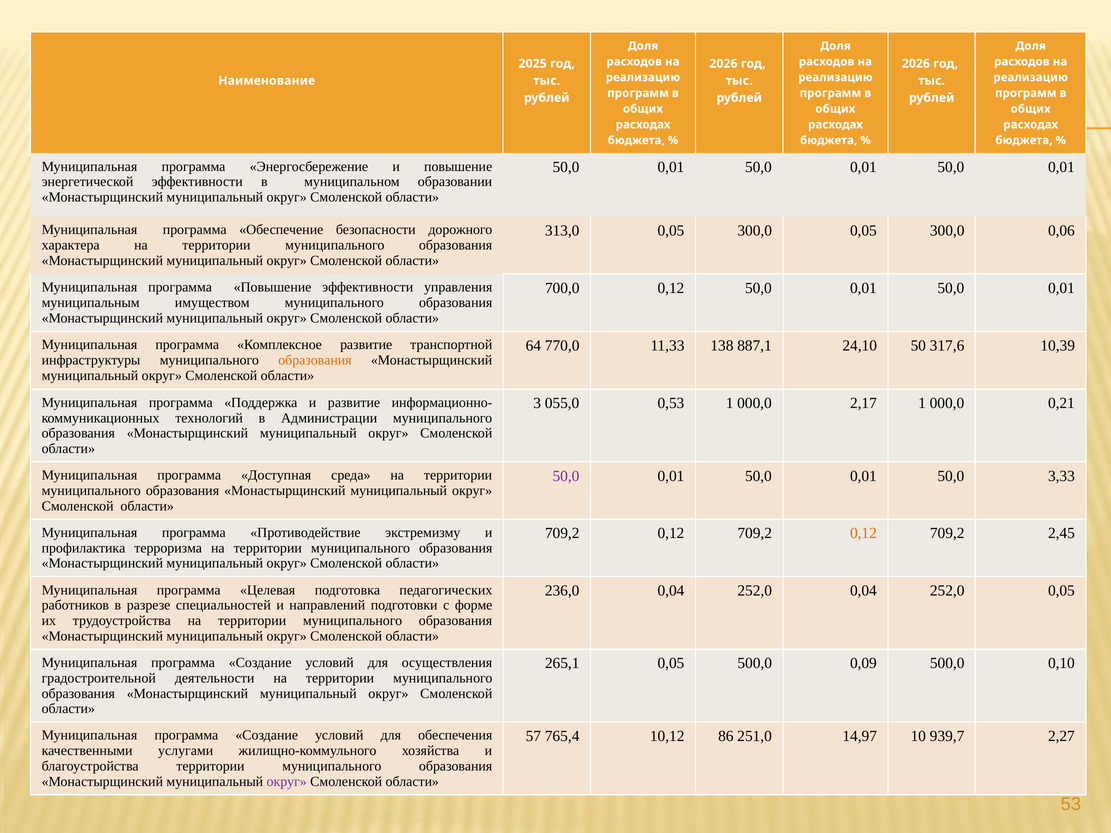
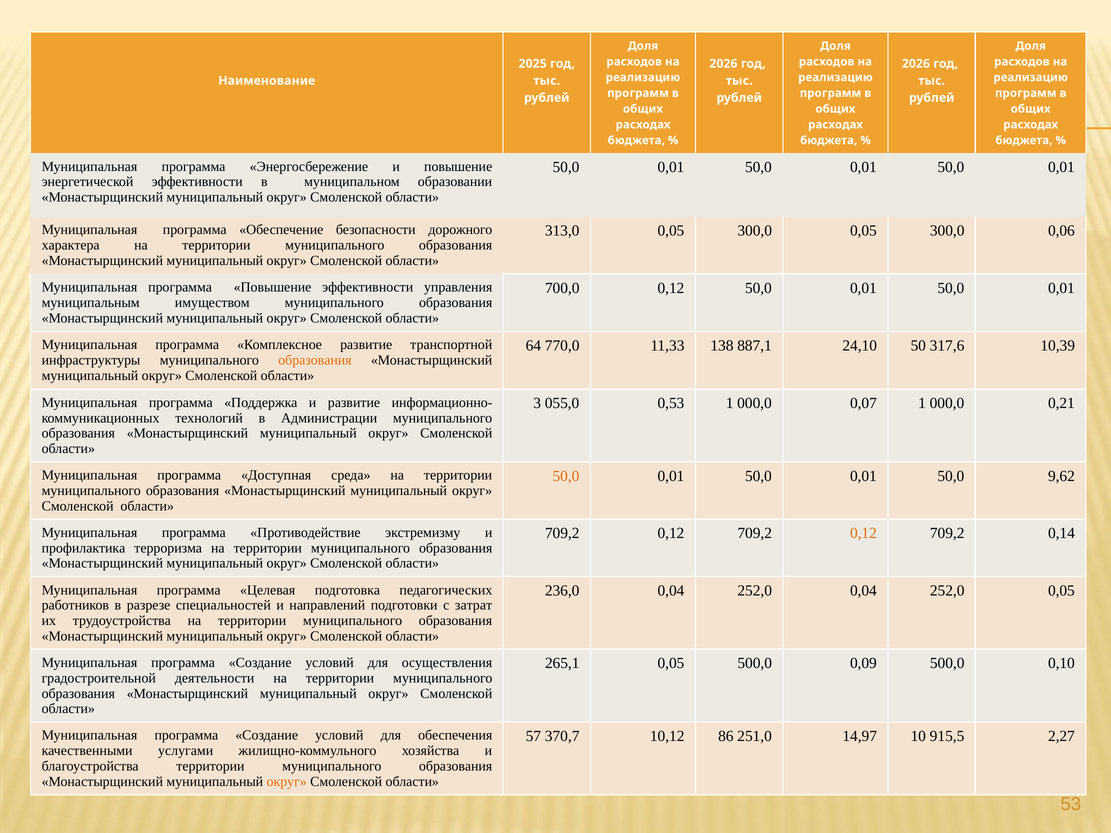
2,17: 2,17 -> 0,07 (863, 403)
50,0 colour: purple -> orange (566, 476)
3,33: 3,33 -> 9,62 (1061, 476)
2,45: 2,45 -> 0,14 (1061, 534)
форме: форме -> затрат (474, 605)
765,4: 765,4 -> 370,7 (562, 736)
939,7: 939,7 -> 915,5 (947, 736)
округ colour: purple -> orange (287, 782)
